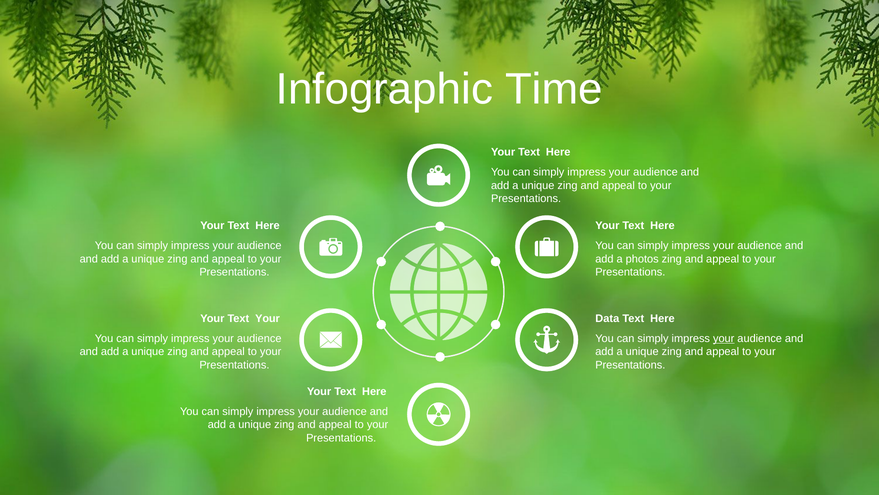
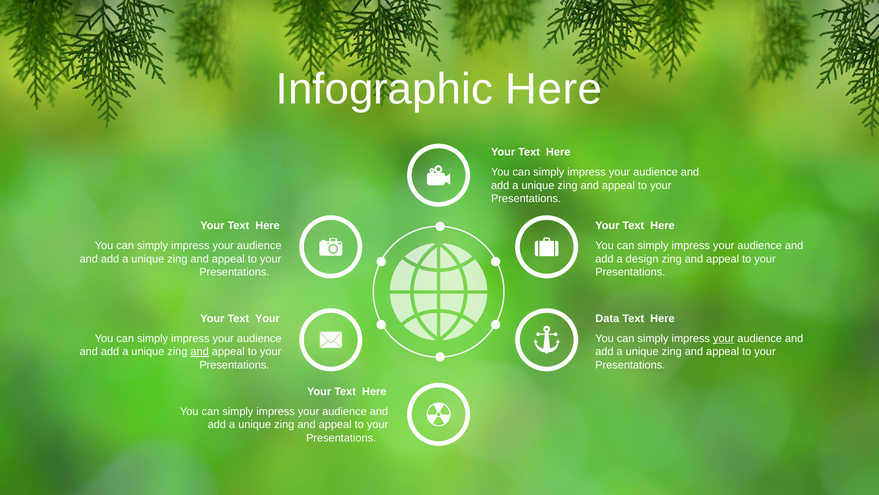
Infographic Time: Time -> Here (554, 89)
photos: photos -> design (642, 259)
and underline: none -> present (200, 351)
